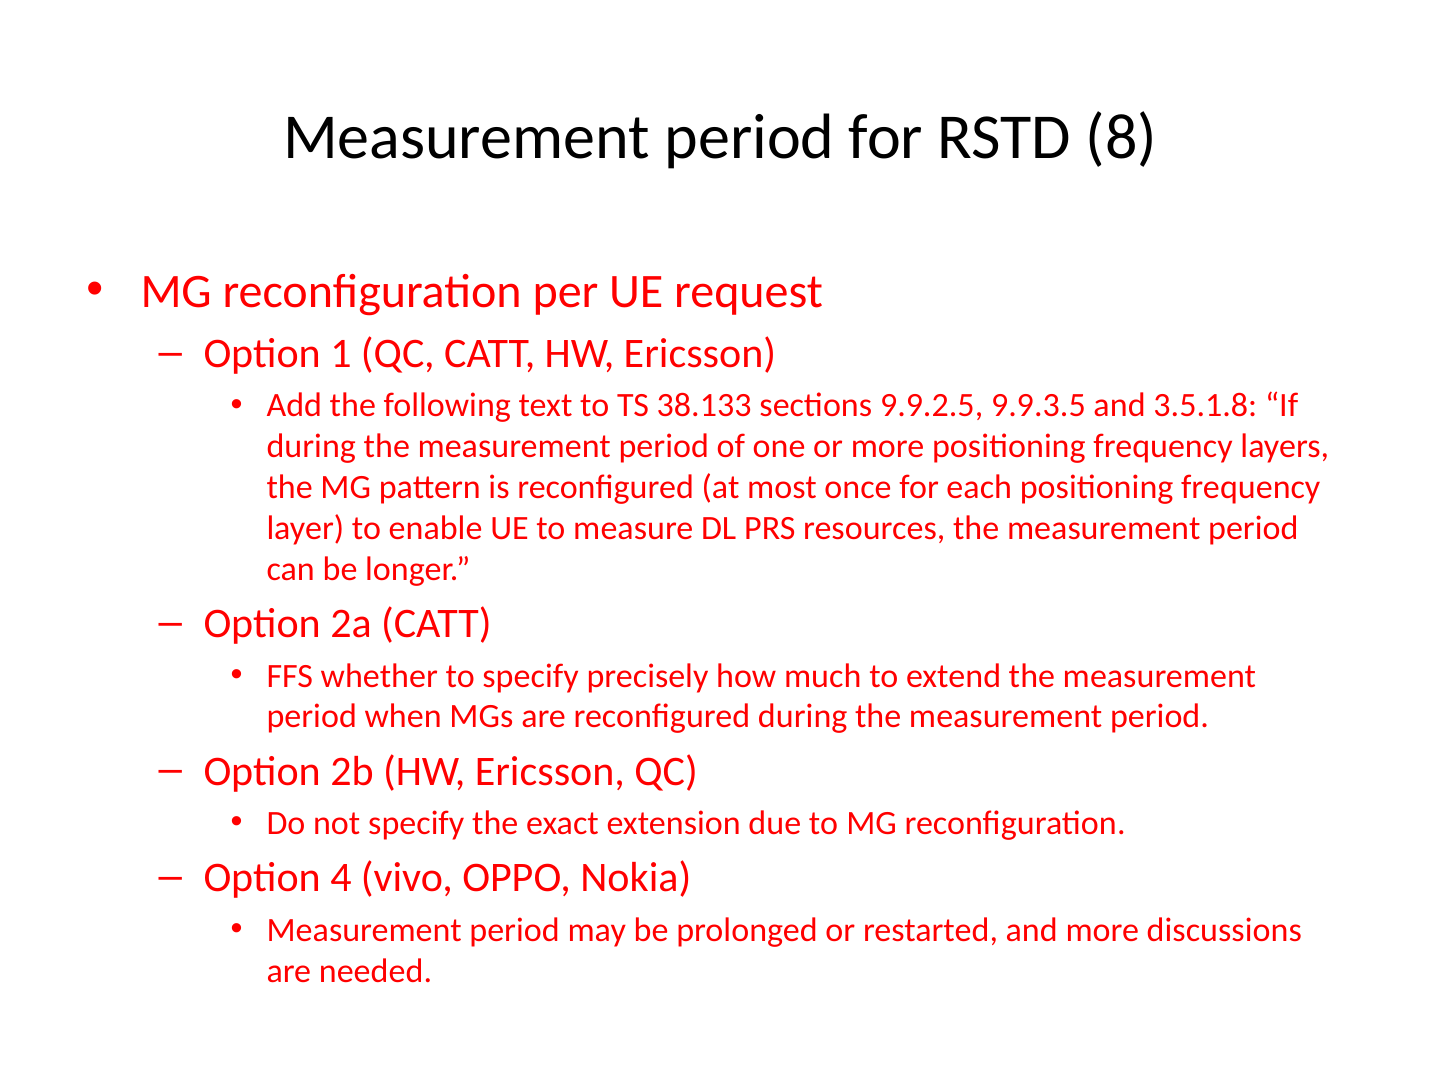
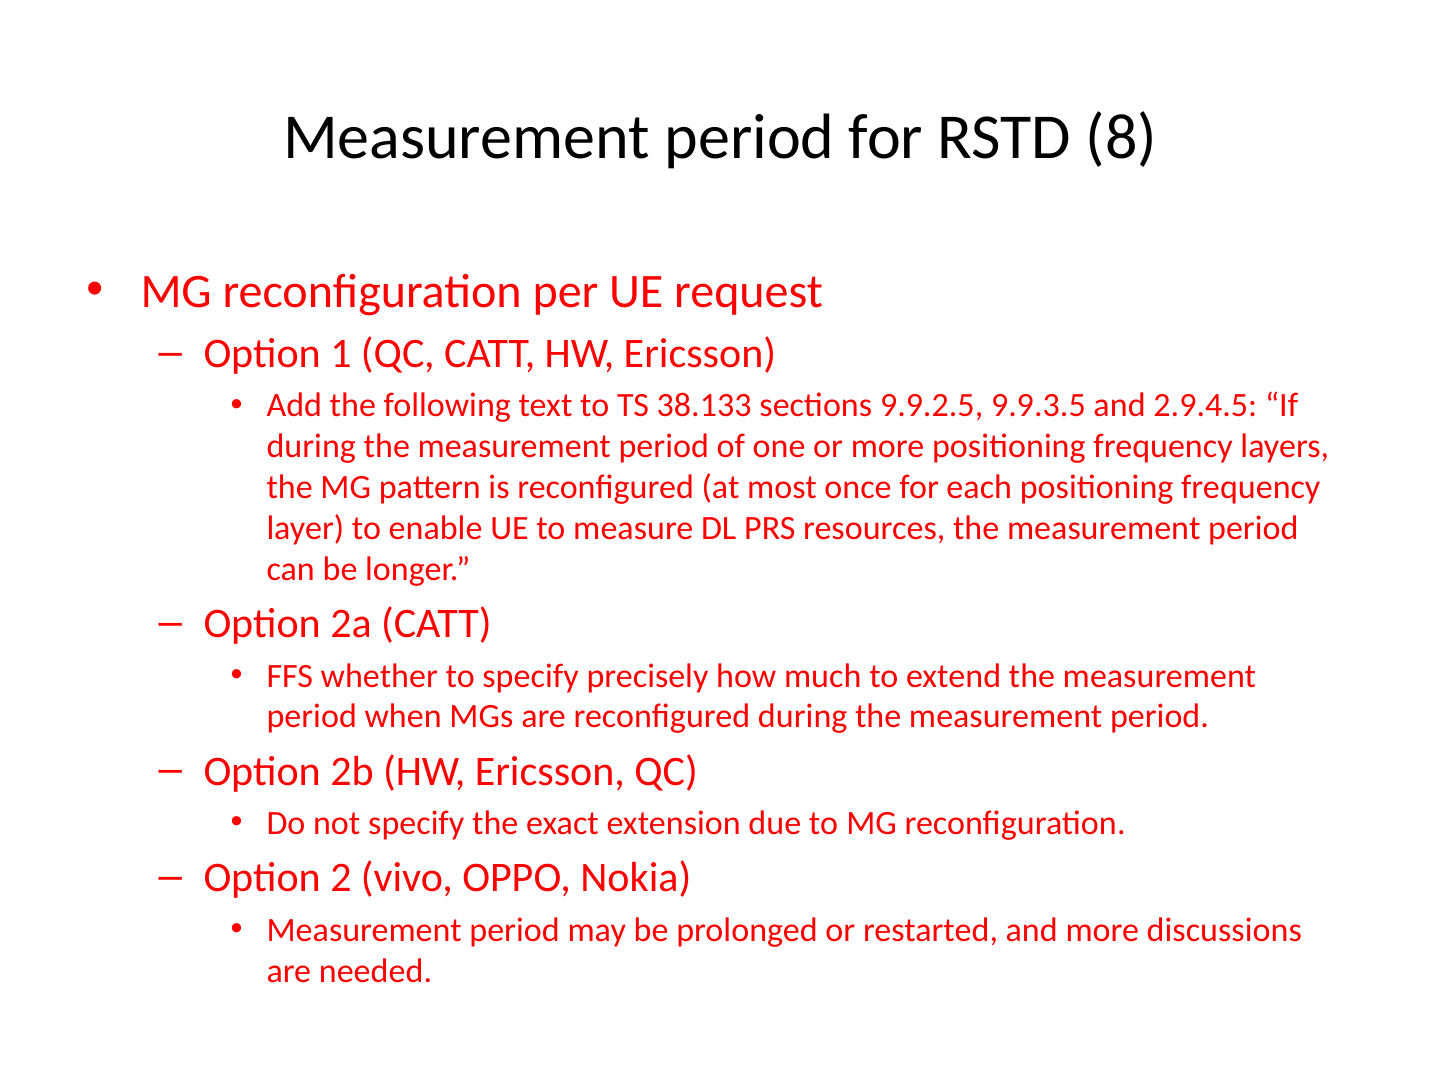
3.5.1.8: 3.5.1.8 -> 2.9.4.5 (1205, 406)
4: 4 -> 2 (341, 878)
